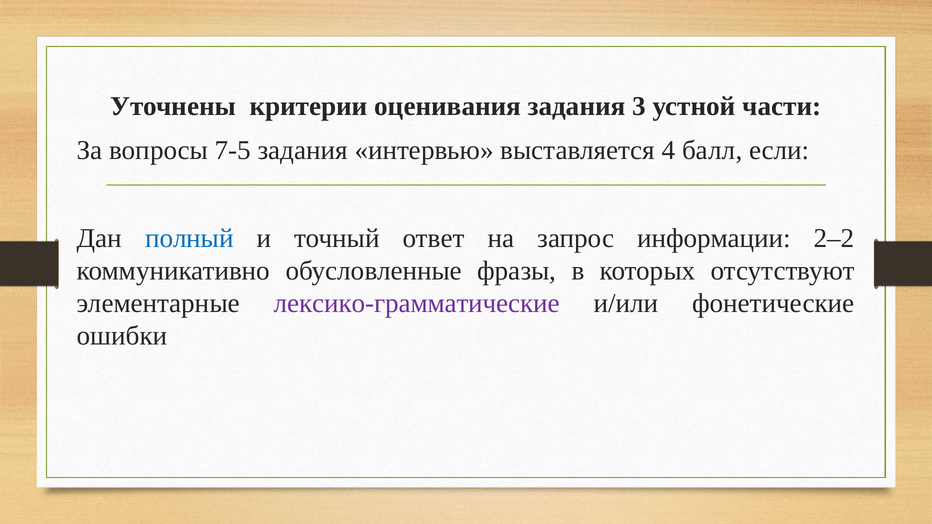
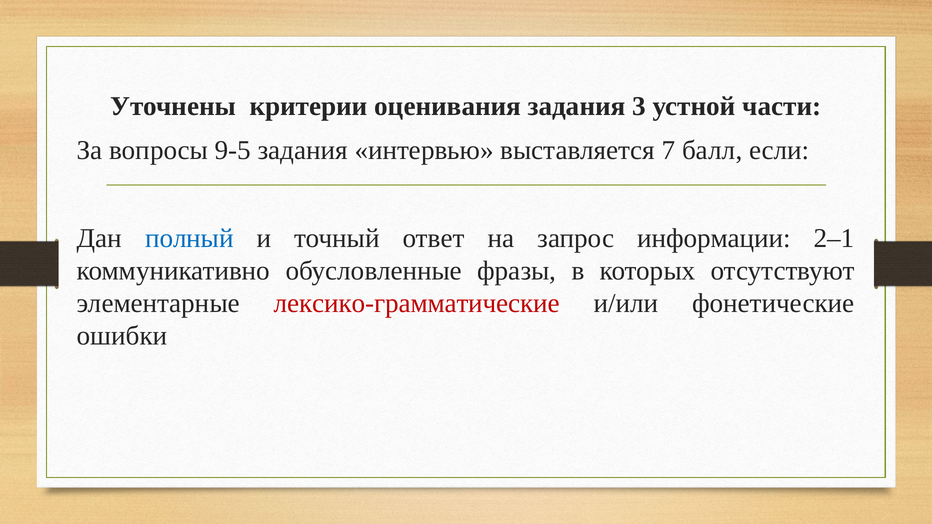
7-5: 7-5 -> 9-5 (233, 150)
4: 4 -> 7 (669, 150)
2–2: 2–2 -> 2–1 (834, 238)
лексико-грамматические colour: purple -> red (417, 303)
